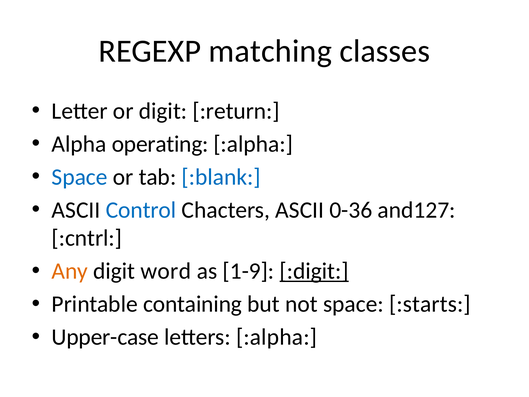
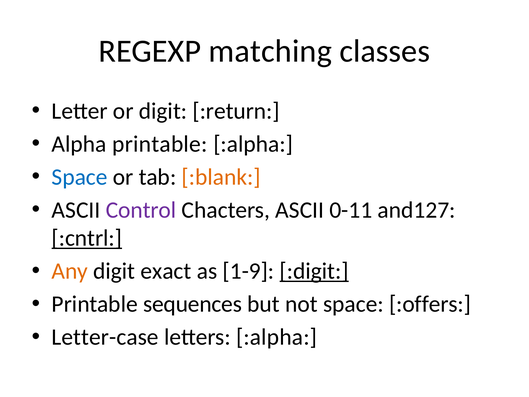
Alpha operating: operating -> printable (160, 144)
:blank colour: blue -> orange (221, 177)
Control colour: blue -> purple (141, 210)
0-36: 0-36 -> 0-11 (351, 210)
:cntrl underline: none -> present (87, 238)
word: word -> exact (166, 271)
containing: containing -> sequences (193, 304)
:starts: :starts -> :offers (430, 304)
Upper-case: Upper-case -> Letter-case (105, 337)
